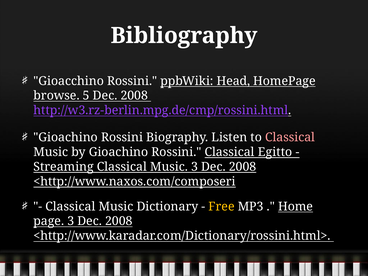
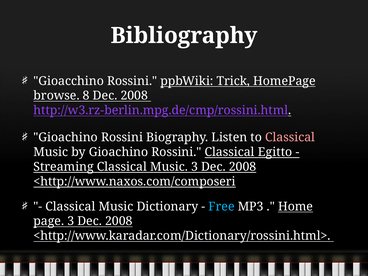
Head: Head -> Trick (233, 81)
5: 5 -> 8 (86, 96)
Free colour: yellow -> light blue (222, 206)
